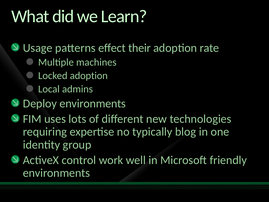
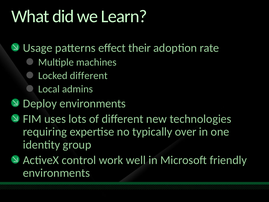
Locked adoption: adoption -> different (89, 76)
blog: blog -> over (186, 132)
